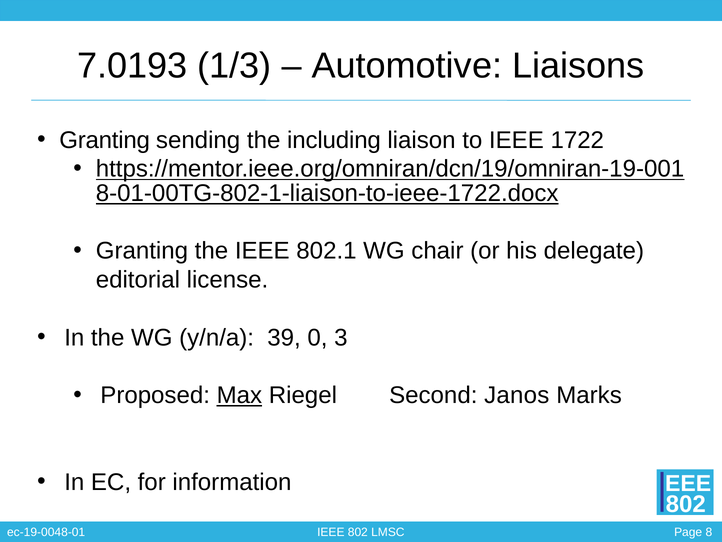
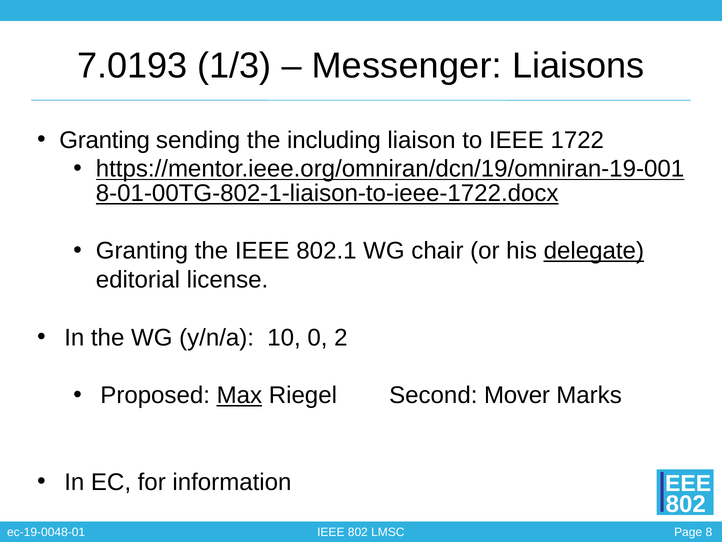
Automotive: Automotive -> Messenger (407, 66)
delegate underline: none -> present (594, 251)
39: 39 -> 10 (284, 337)
3: 3 -> 2 (341, 337)
Janos: Janos -> Mover (517, 395)
